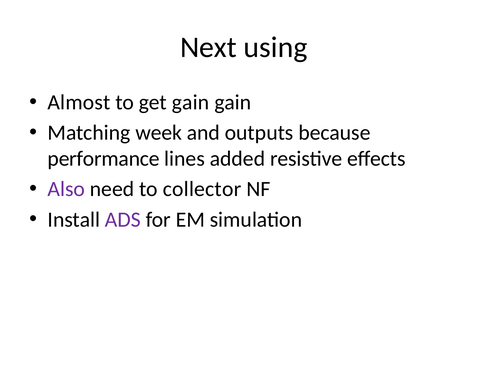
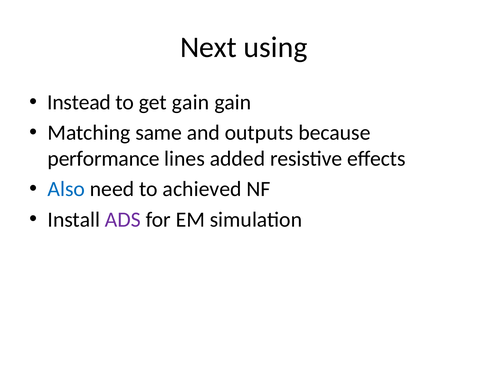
Almost: Almost -> Instead (79, 102)
week: week -> same (159, 133)
Also colour: purple -> blue (66, 189)
collector: collector -> achieved (202, 189)
